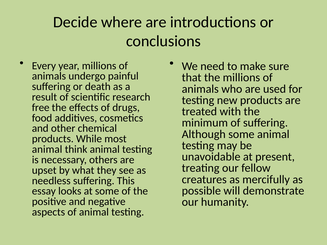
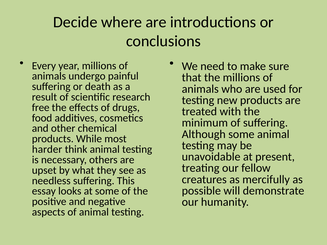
animal: animal -> harder (47, 149)
